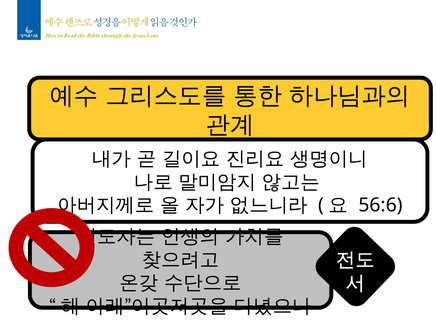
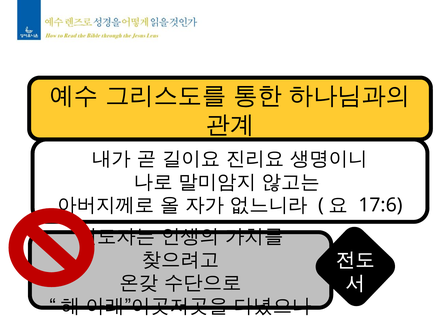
56:6: 56:6 -> 17:6 (381, 205)
